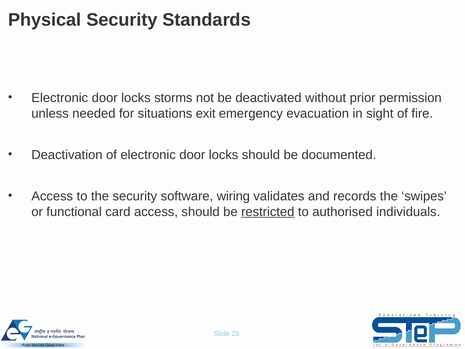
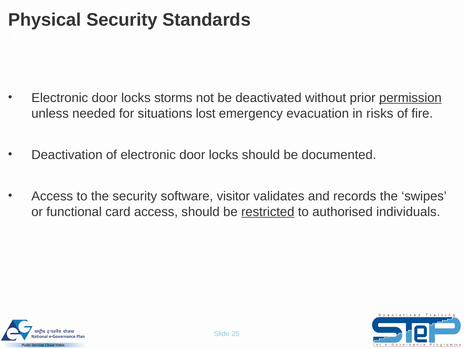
permission underline: none -> present (410, 98)
exit: exit -> lost (206, 113)
sight: sight -> risks (380, 113)
wiring: wiring -> visitor (233, 196)
